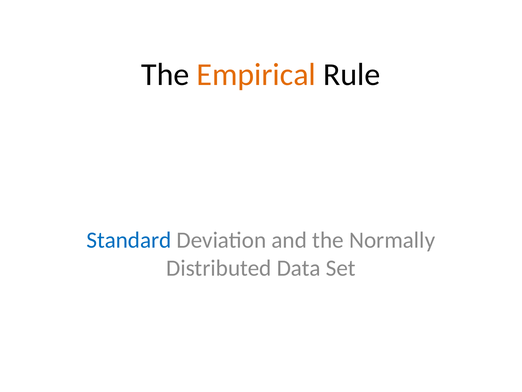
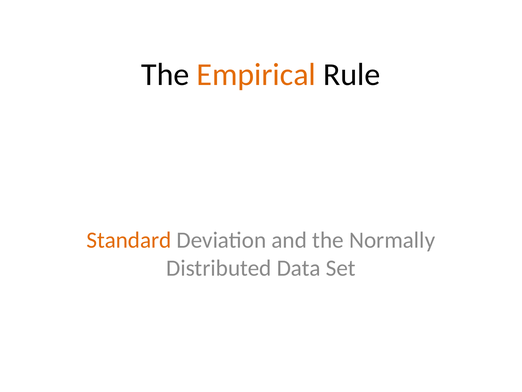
Standard colour: blue -> orange (129, 240)
